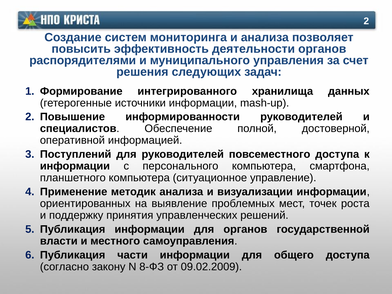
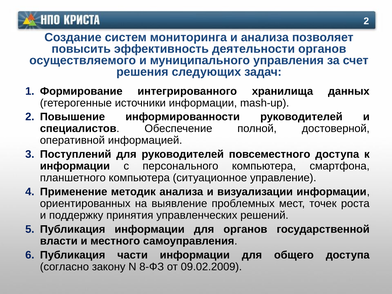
распорядителями: распорядителями -> осуществляемого (83, 60)
